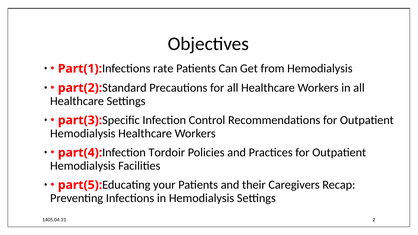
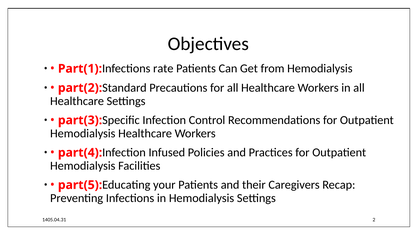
Tordoir: Tordoir -> Infused (167, 153)
